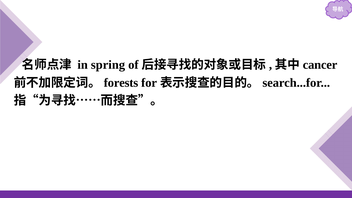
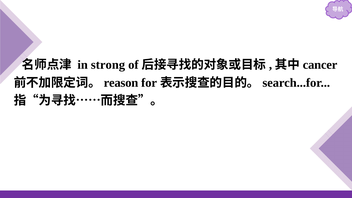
spring: spring -> strong (108, 65)
forests: forests -> reason (121, 83)
